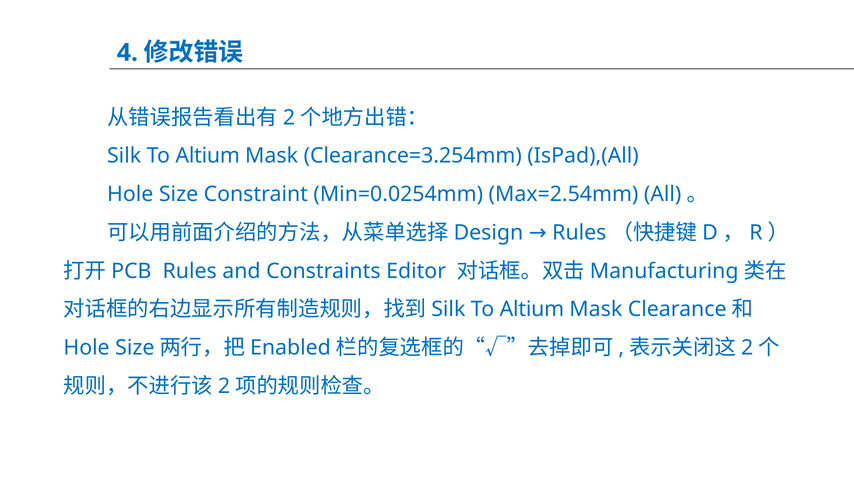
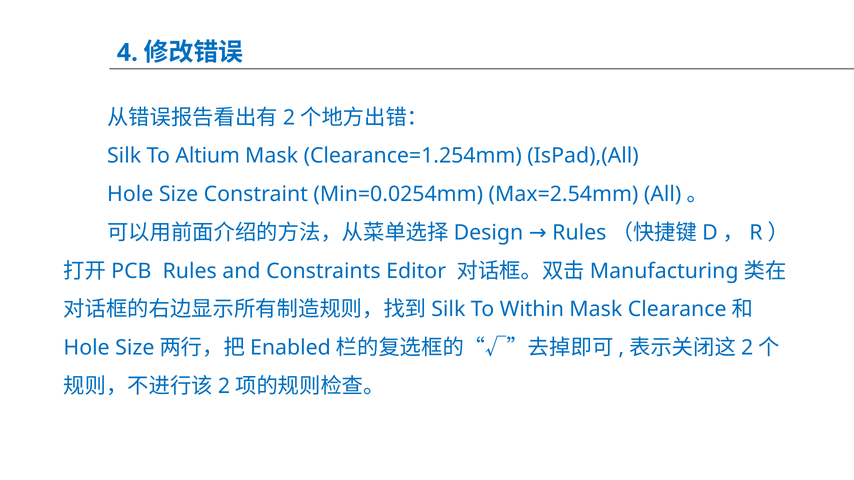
Clearance=3.254mm: Clearance=3.254mm -> Clearance=1.254mm (413, 156)
Altium: Altium -> Within (532, 310)
